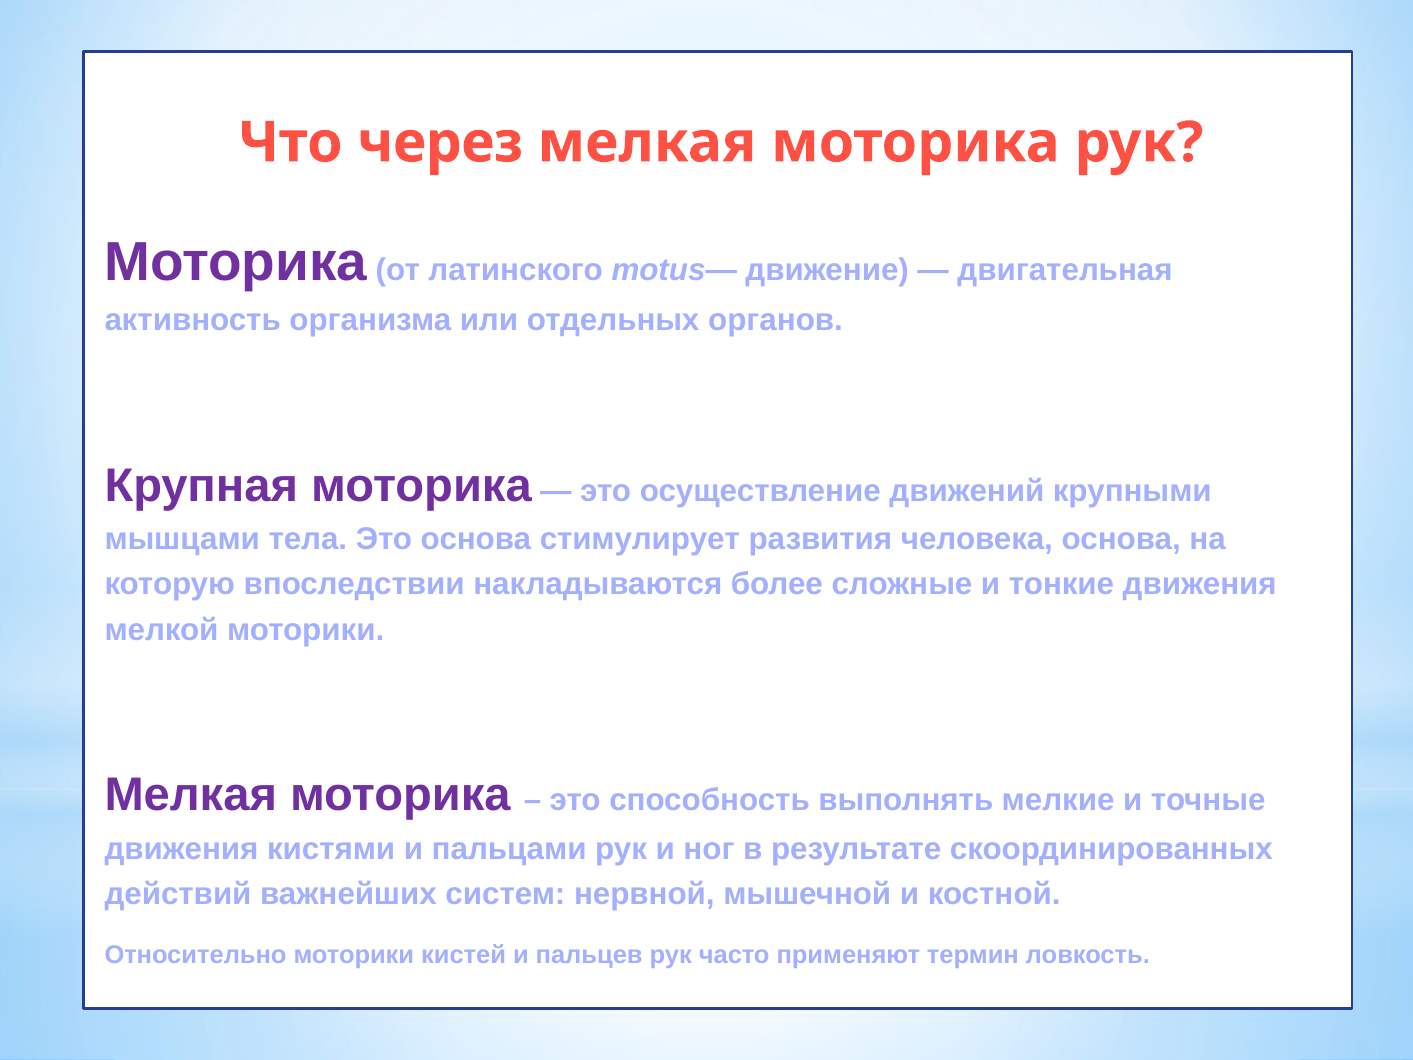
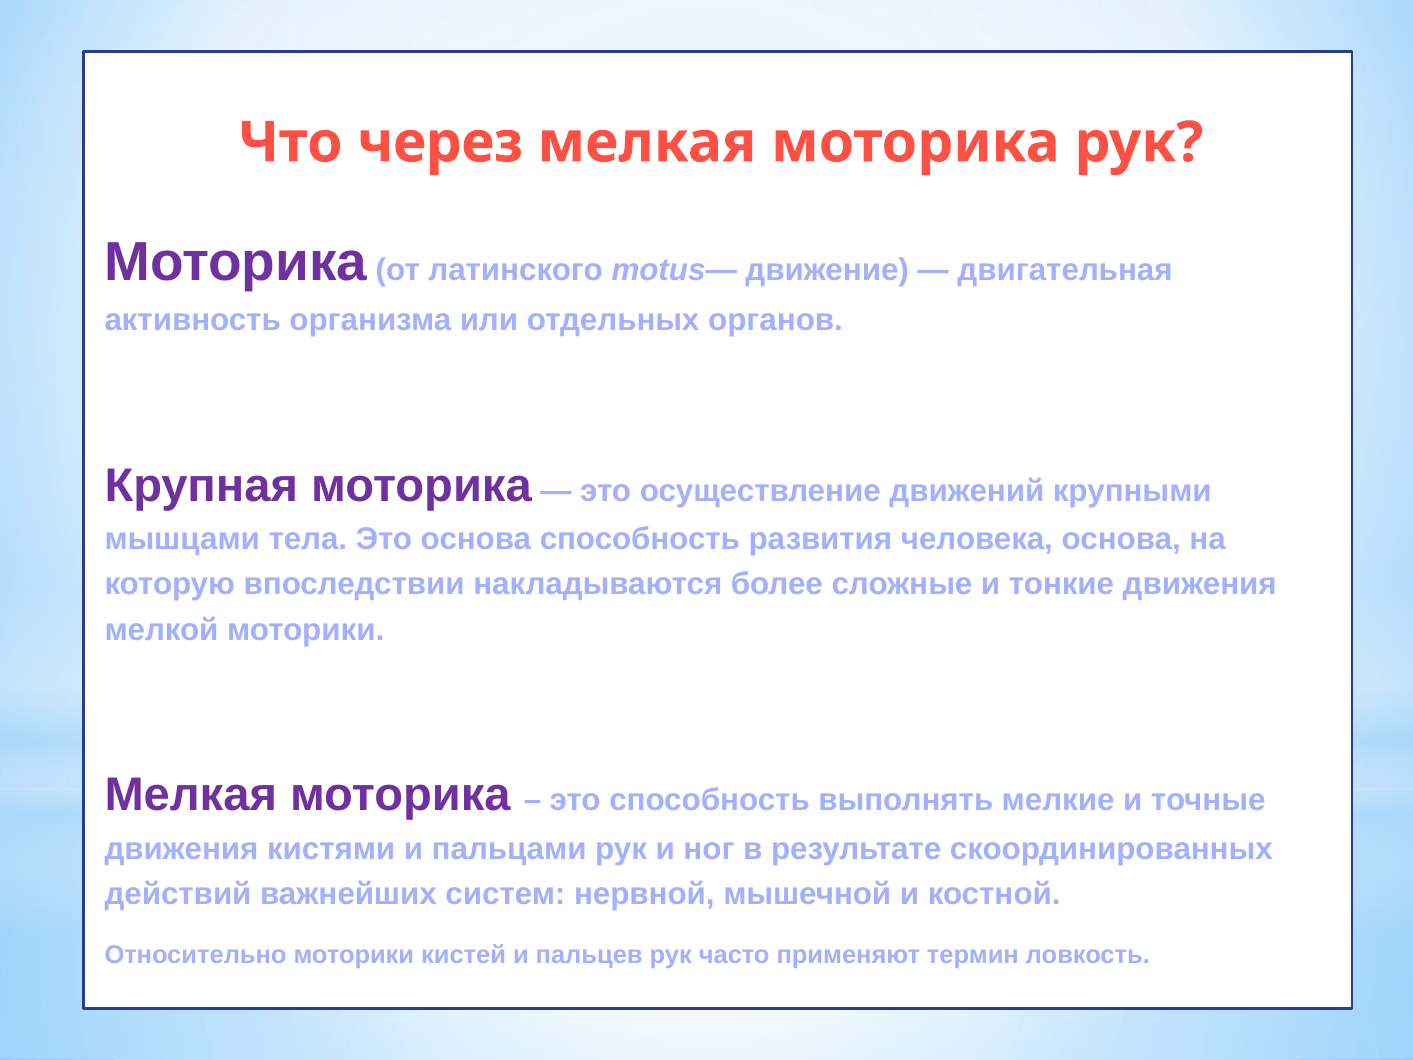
основа стимулирует: стимулирует -> способность (640, 539)
